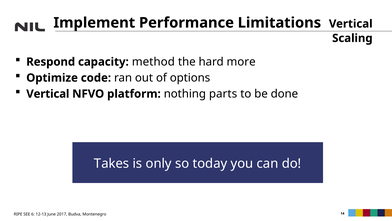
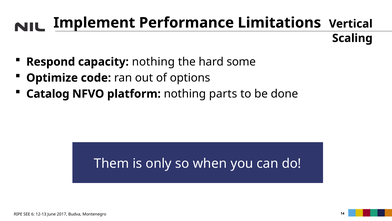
capacity method: method -> nothing (153, 62)
more: more -> some (241, 62)
Vertical: Vertical -> Catalog (48, 94)
Takes: Takes -> Them (112, 163)
today: today -> when (210, 163)
